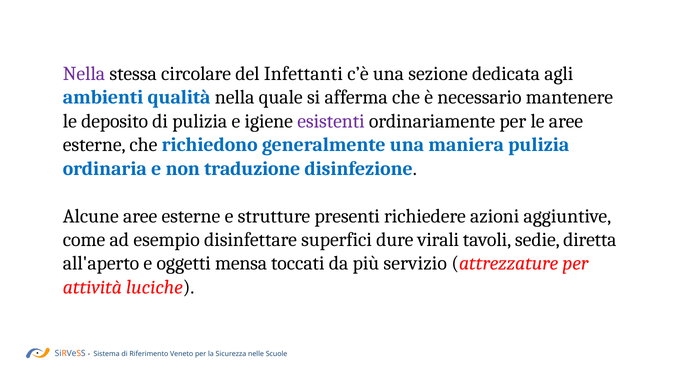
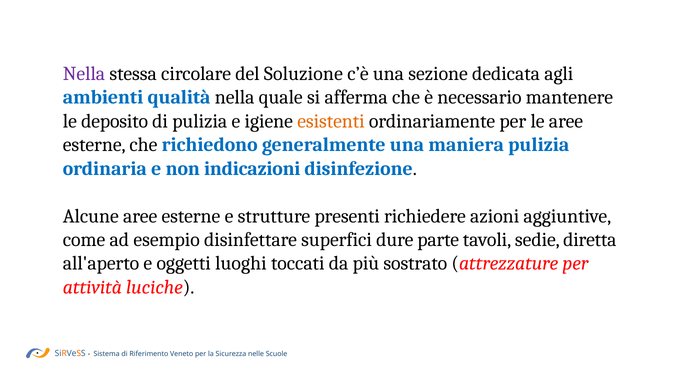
Infettanti: Infettanti -> Soluzione (303, 74)
esistenti colour: purple -> orange (331, 121)
traduzione: traduzione -> indicazioni (252, 168)
virali: virali -> parte (438, 240)
mensa: mensa -> luoghi (241, 263)
servizio: servizio -> sostrato (415, 263)
